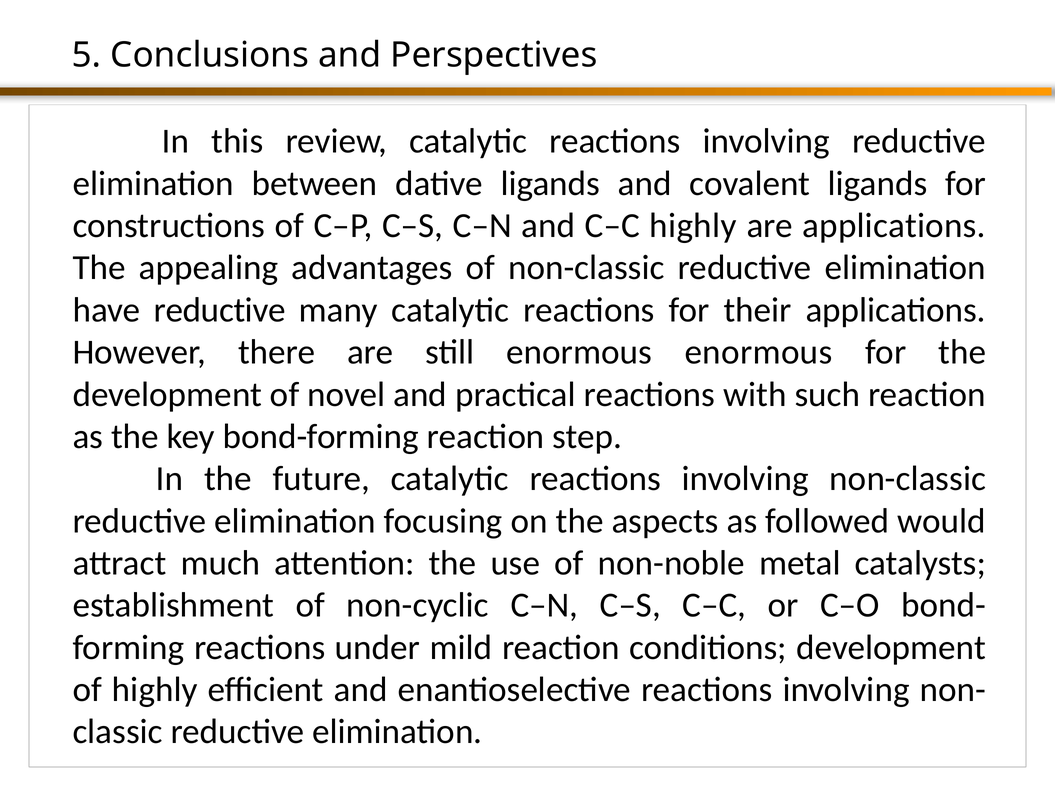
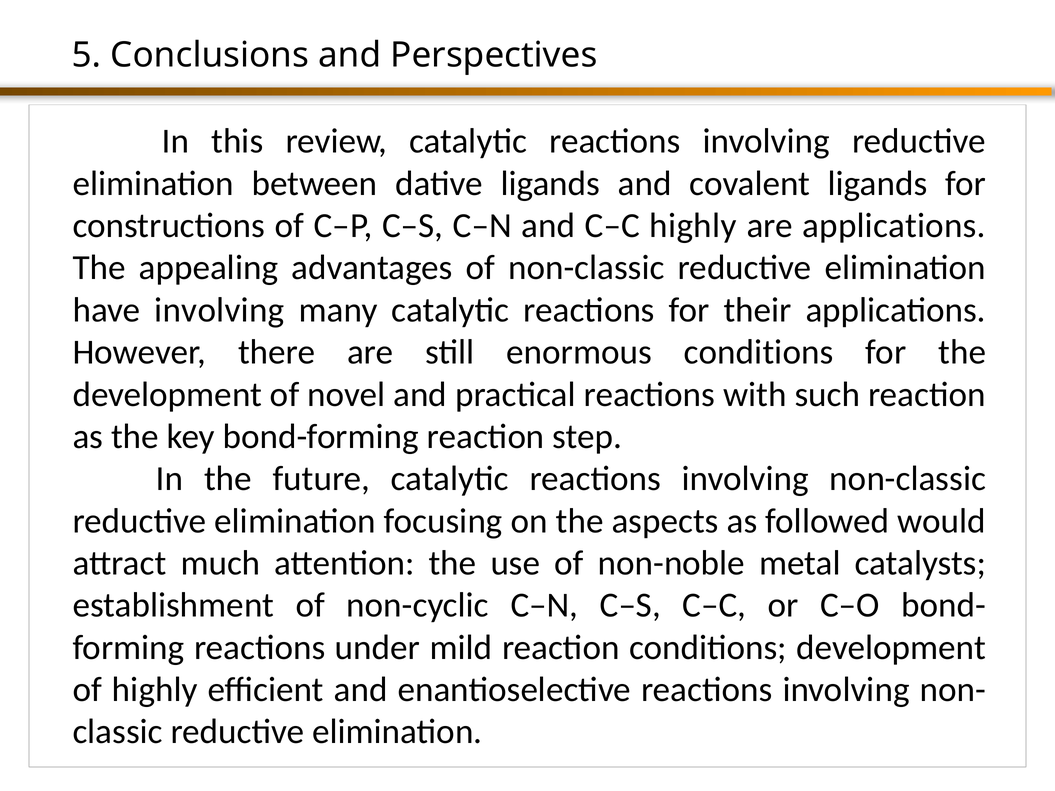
have reductive: reductive -> involving (219, 310)
enormous enormous: enormous -> conditions (759, 352)
